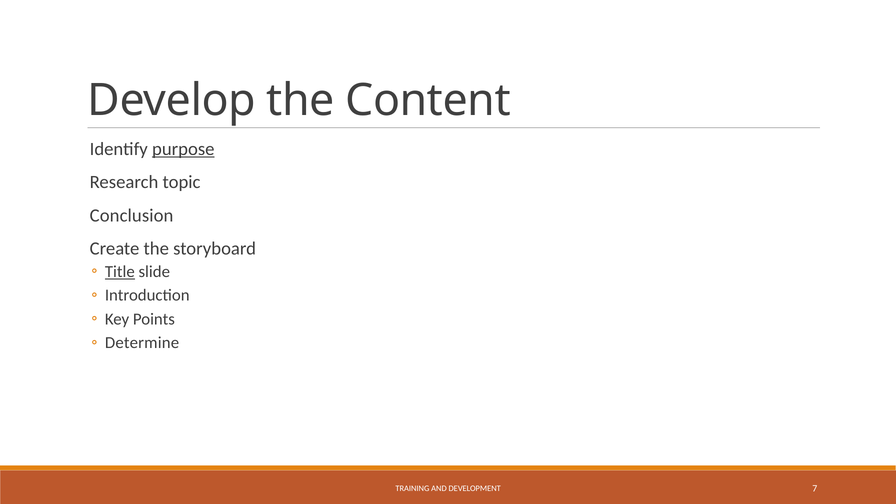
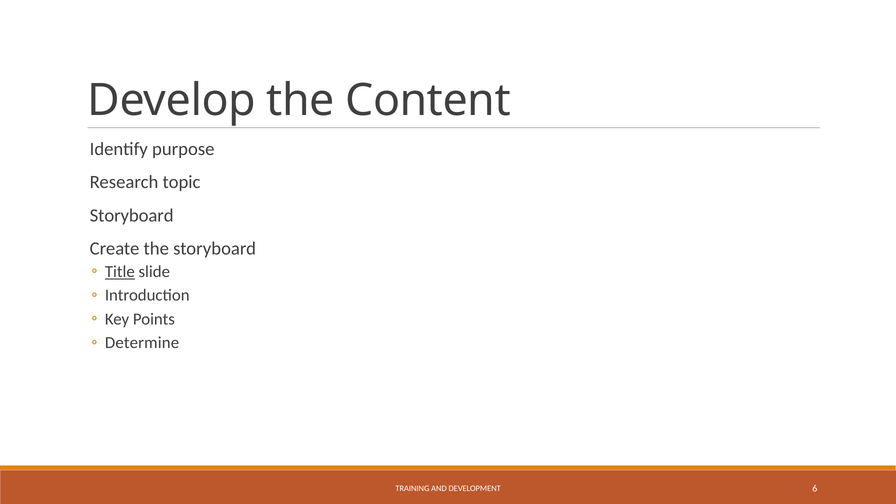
purpose underline: present -> none (183, 149)
Conclusion: Conclusion -> Storyboard (132, 215)
7: 7 -> 6 (815, 489)
